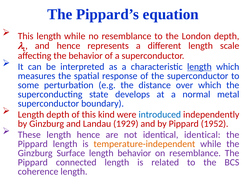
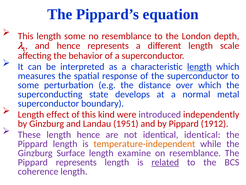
length while: while -> some (75, 36)
Length depth: depth -> effect (58, 114)
introduced colour: blue -> purple (160, 114)
1929: 1929 -> 1951 (126, 123)
1952: 1952 -> 1912 (215, 123)
length behavior: behavior -> examine (134, 153)
Pippard connected: connected -> represents (76, 162)
related underline: none -> present (165, 162)
